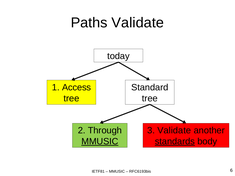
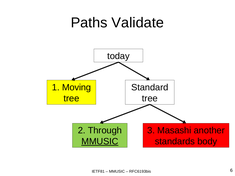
Access: Access -> Moving (77, 88)
3 Validate: Validate -> Masashi (174, 131)
standards underline: present -> none (175, 142)
